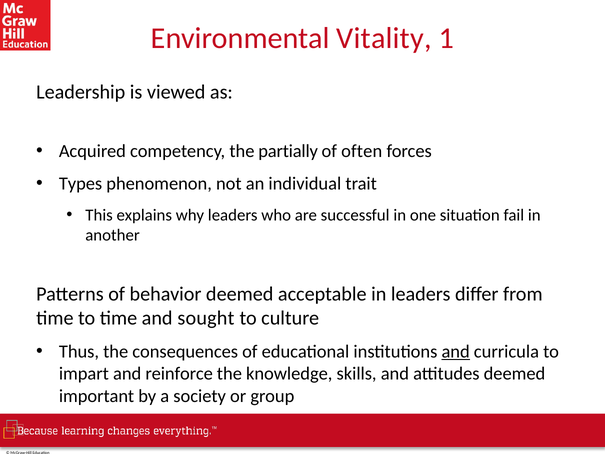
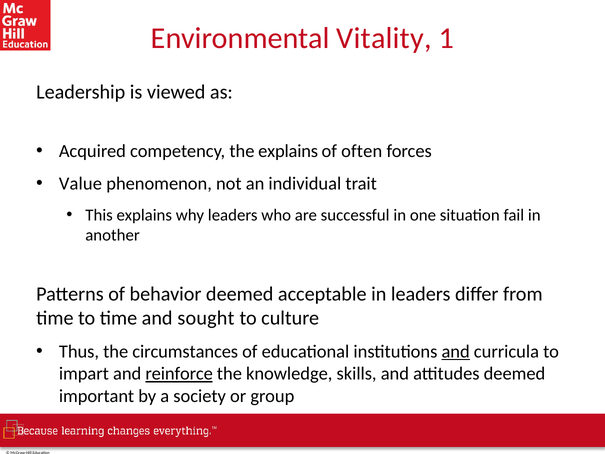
the partially: partially -> explains (288, 151)
Types: Types -> Value (80, 184)
consequences: consequences -> circumstances (185, 351)
reinforce underline: none -> present (179, 374)
